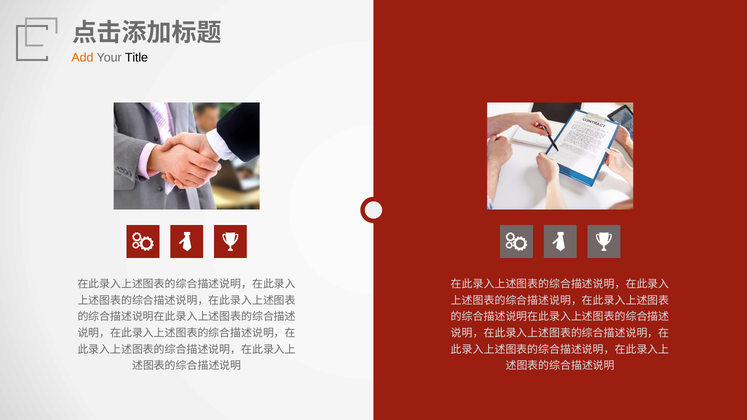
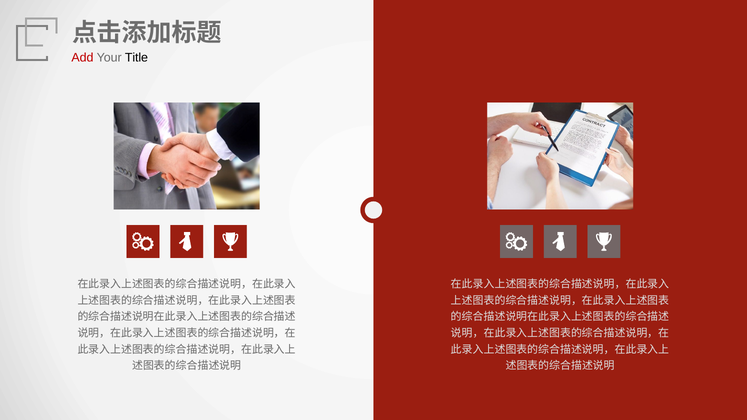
Add colour: orange -> red (82, 58)
